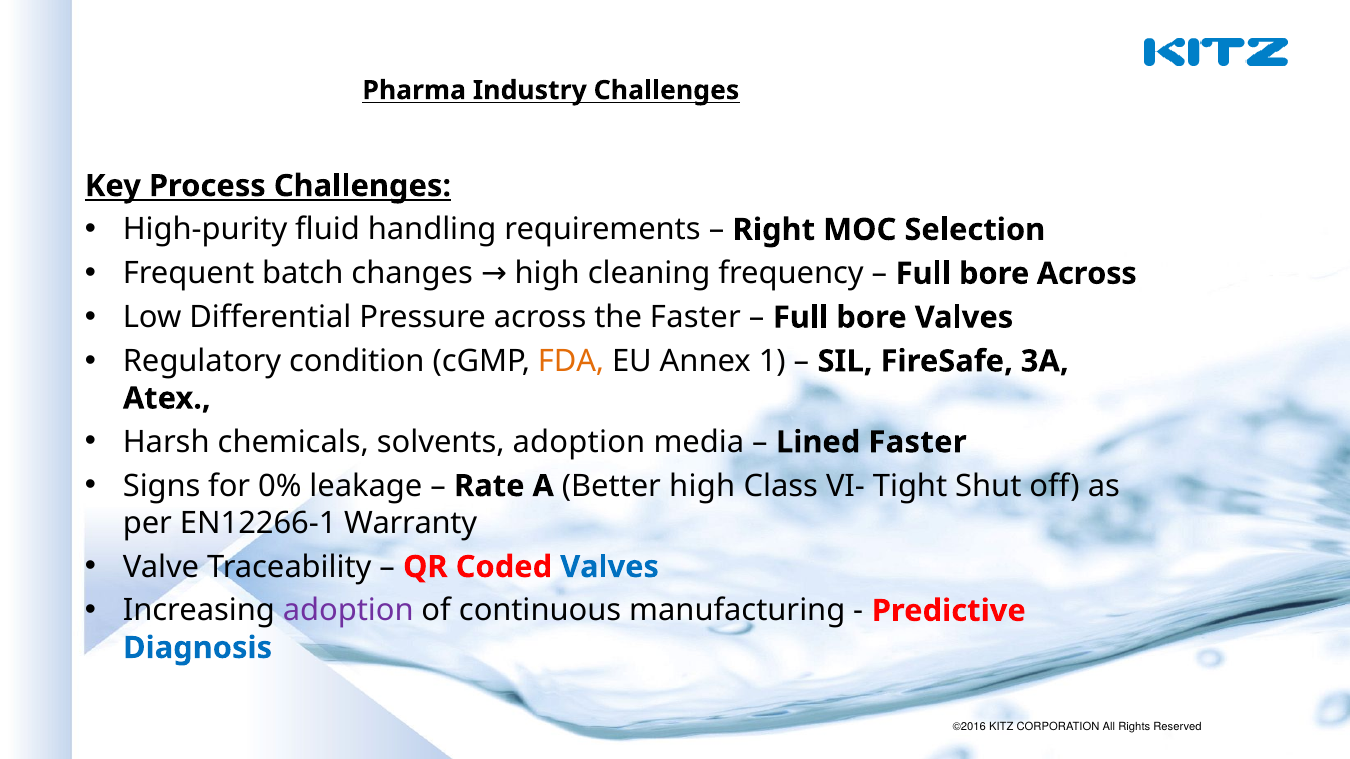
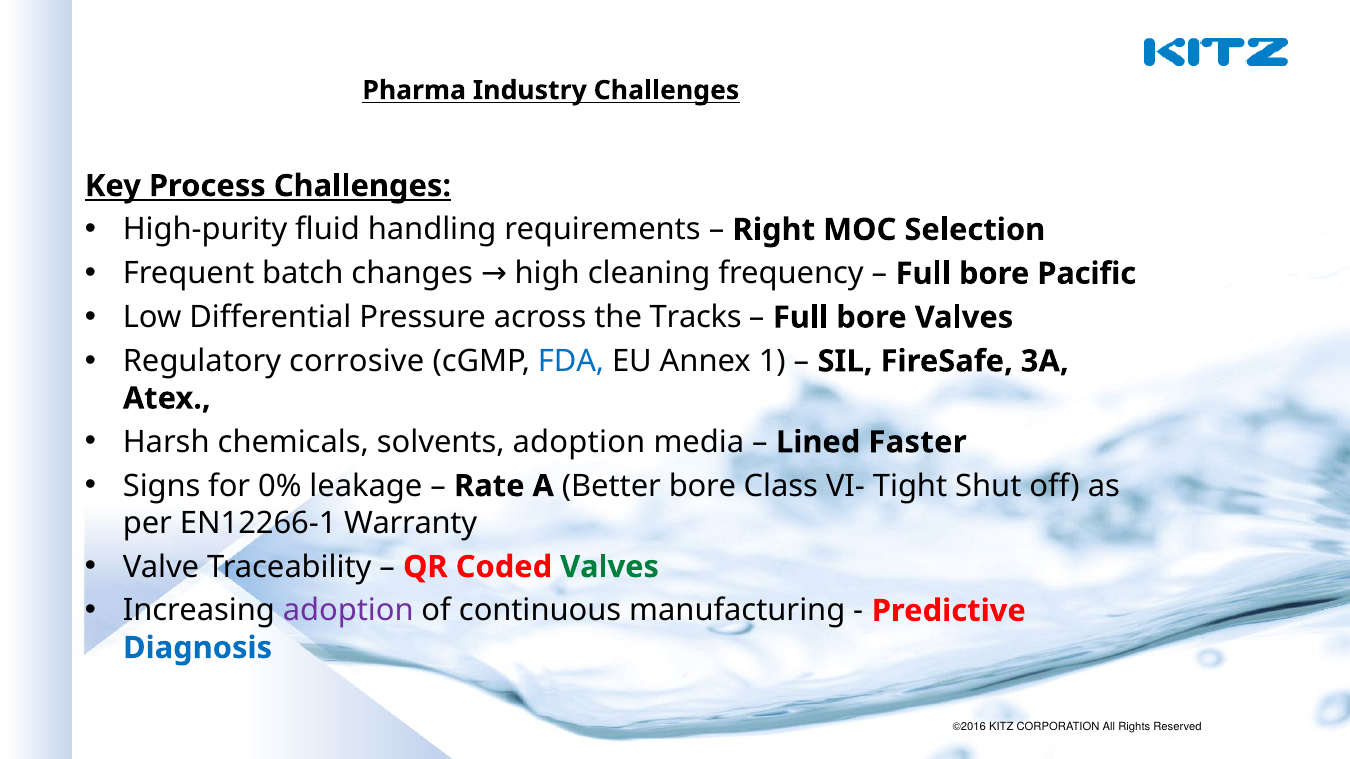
bore Across: Across -> Pacific (1087, 274)
the Faster: Faster -> Tracks (696, 318)
condition: condition -> corrosive (357, 361)
FDA colour: orange -> blue (571, 361)
Better high: high -> bore (702, 486)
Valves colour: blue -> green (610, 567)
